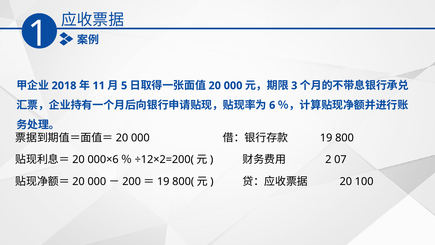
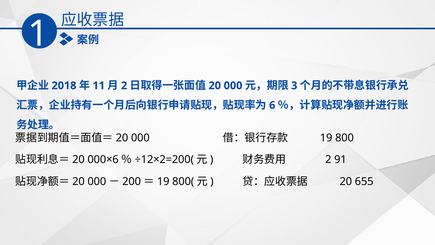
5: 5 -> 2 (124, 86)
07: 07 -> 91 (340, 160)
100: 100 -> 655 (364, 181)
